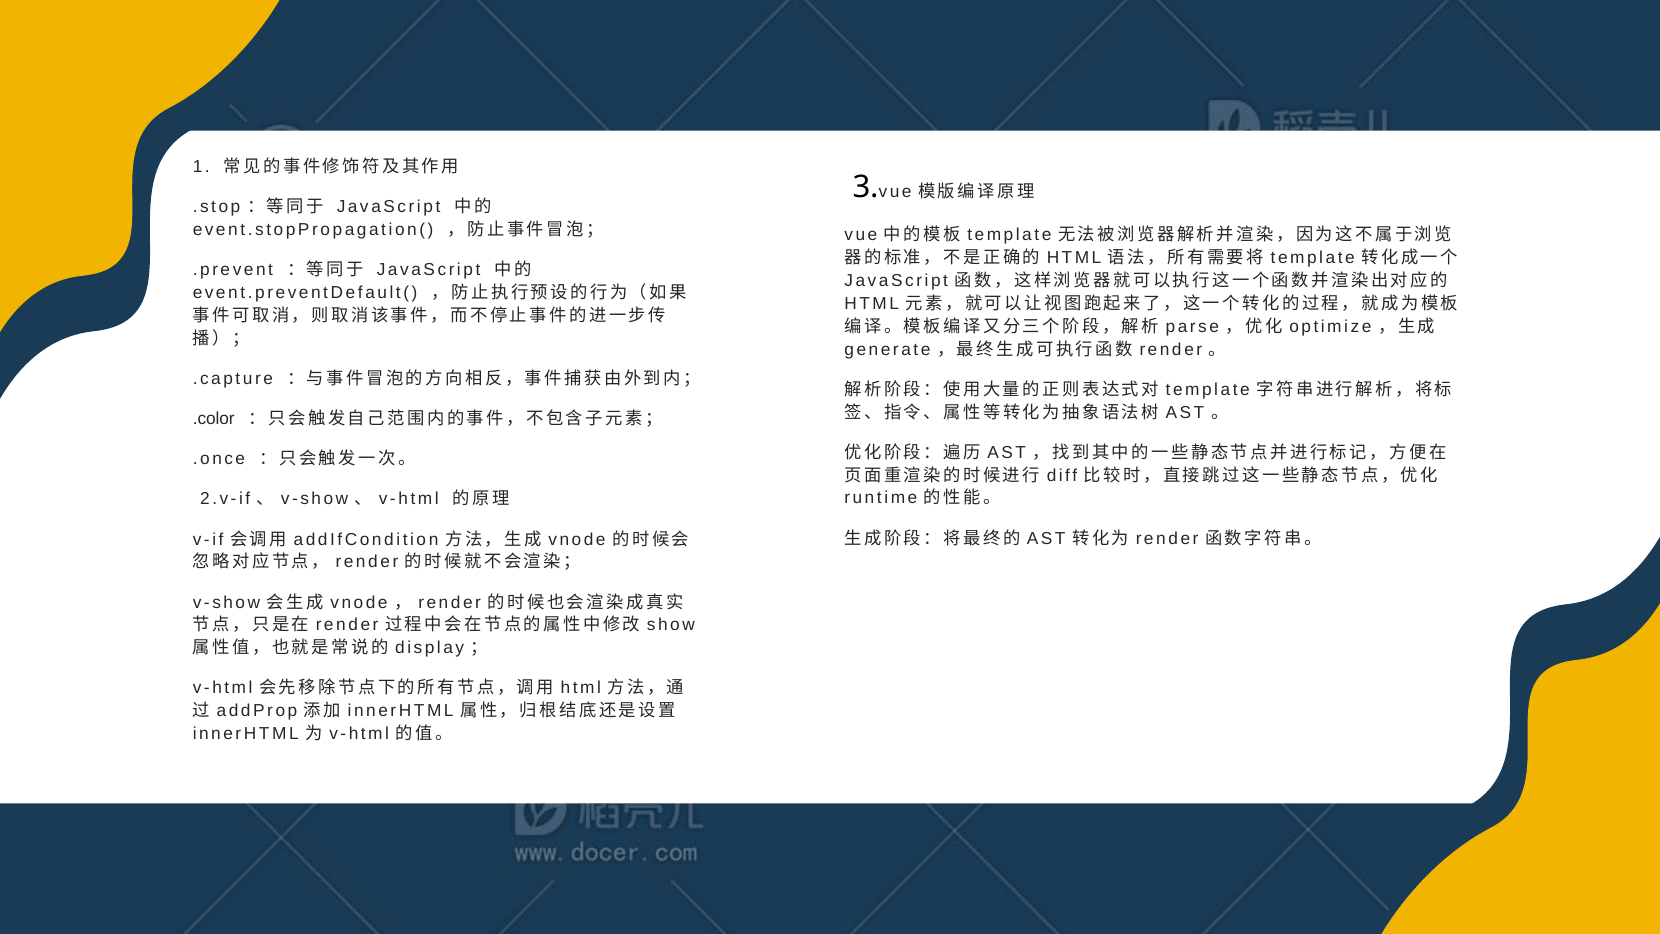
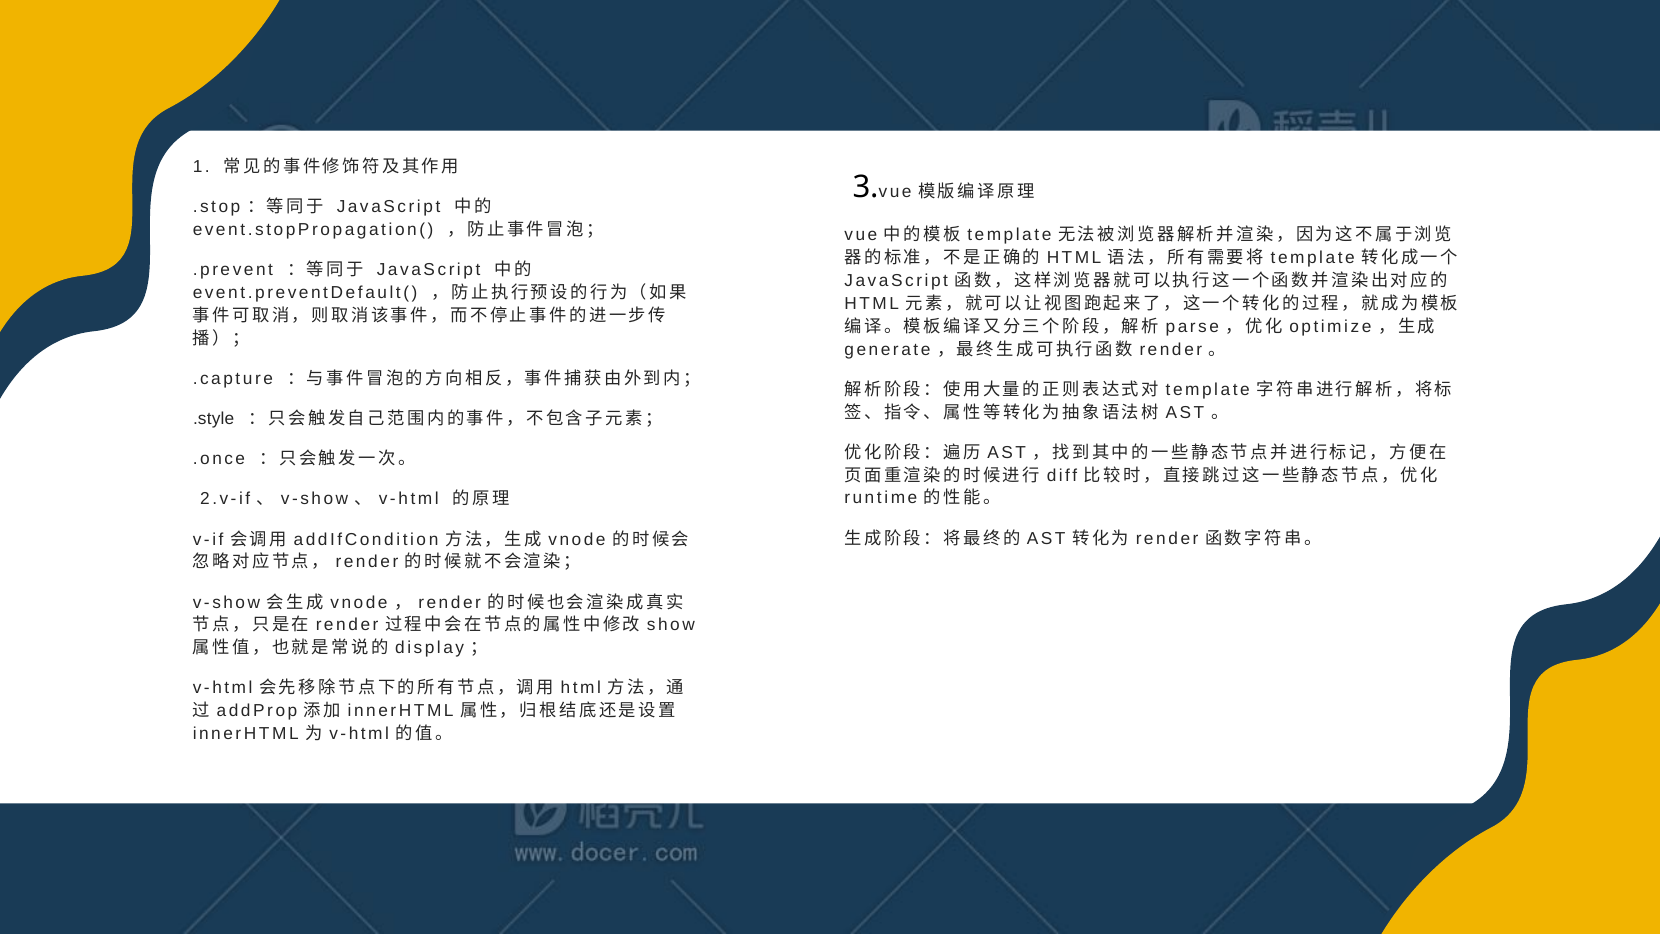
.color: .color -> .style (214, 419)
